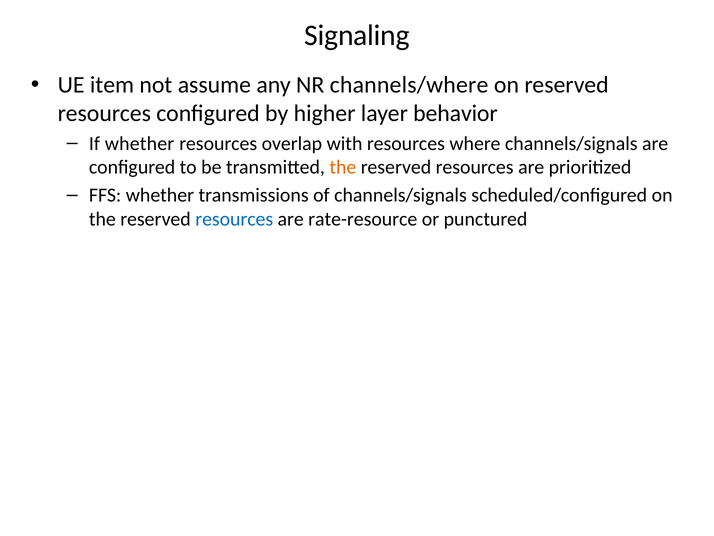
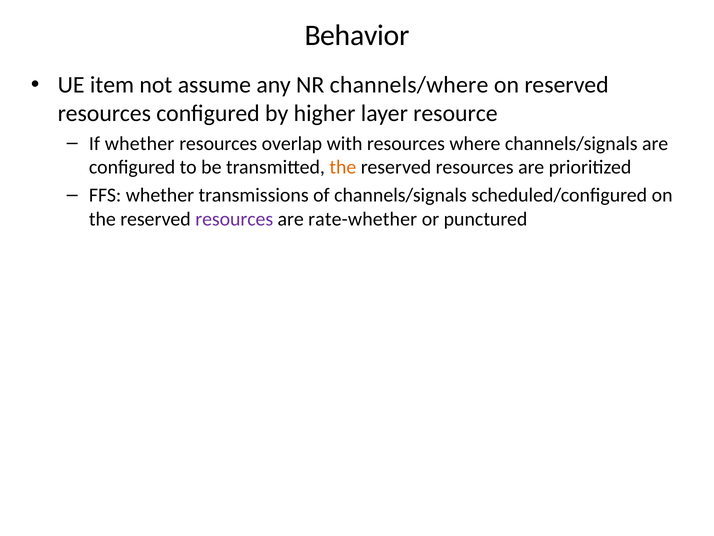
Signaling: Signaling -> Behavior (357, 35)
behavior: behavior -> resource (455, 114)
resources colour: blue -> purple (234, 219)
rate-resource: rate-resource -> rate-whether (363, 219)
